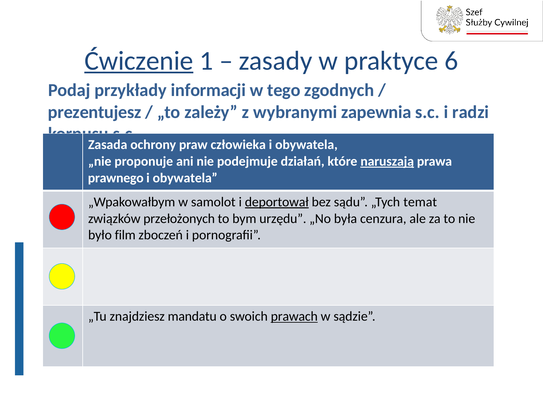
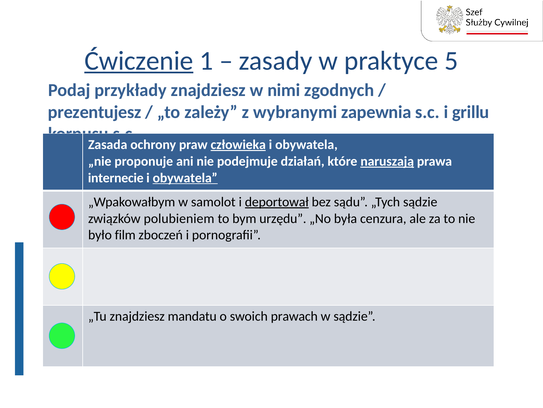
6: 6 -> 5 (451, 61)
przykłady informacji: informacji -> znajdziesz (208, 90)
tego: tego -> nimi (284, 90)
radzi: radzi -> grillu (471, 112)
człowieka underline: none -> present (238, 144)
prawnego: prawnego -> internecie (116, 178)
obywatela underline: none -> present (185, 178)
„Tych temat: temat -> sądzie (420, 202)
przełożonych: przełożonych -> polubieniem (179, 218)
prawach underline: present -> none (294, 316)
